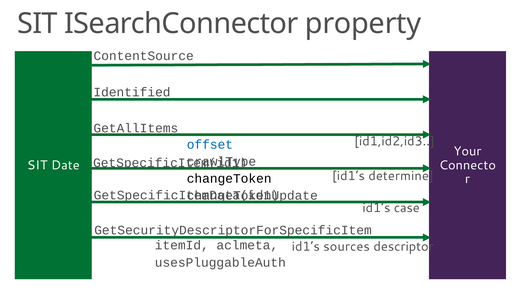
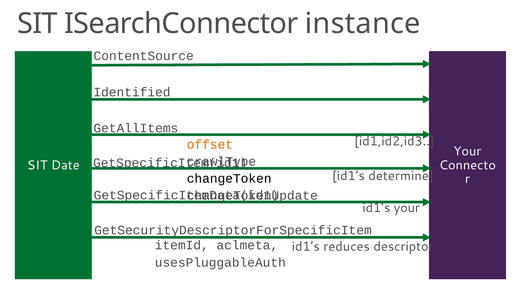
property: property -> instance (363, 24)
offset colour: blue -> orange (210, 144)
id1’s case: case -> your (407, 208)
sources: sources -> reduces (347, 246)
